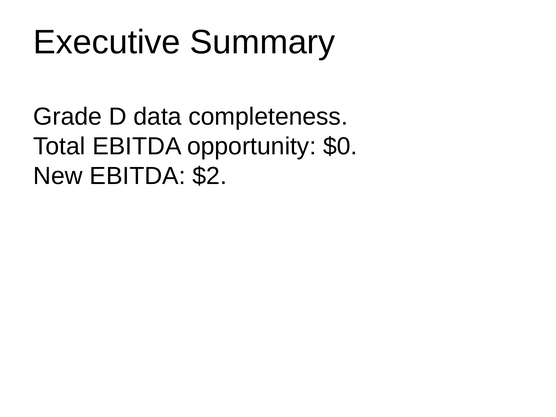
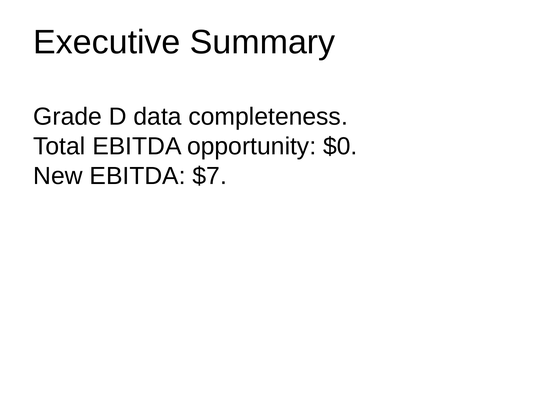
$2: $2 -> $7 (210, 176)
